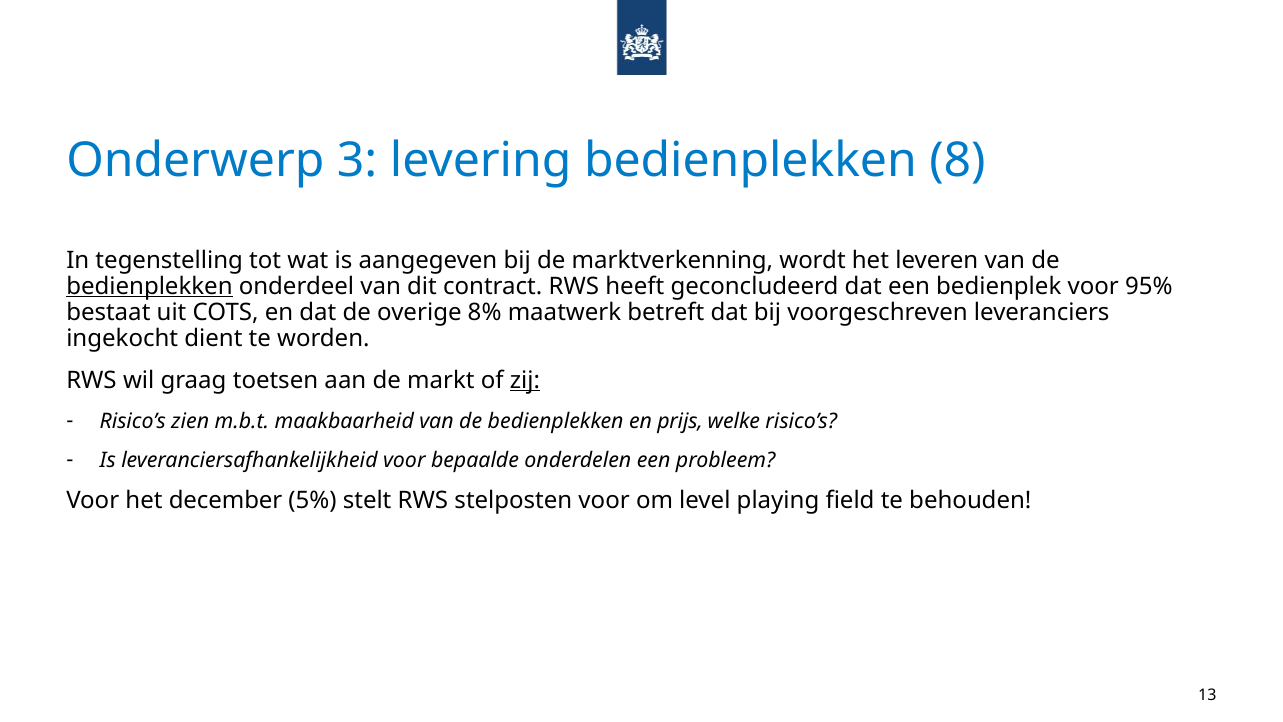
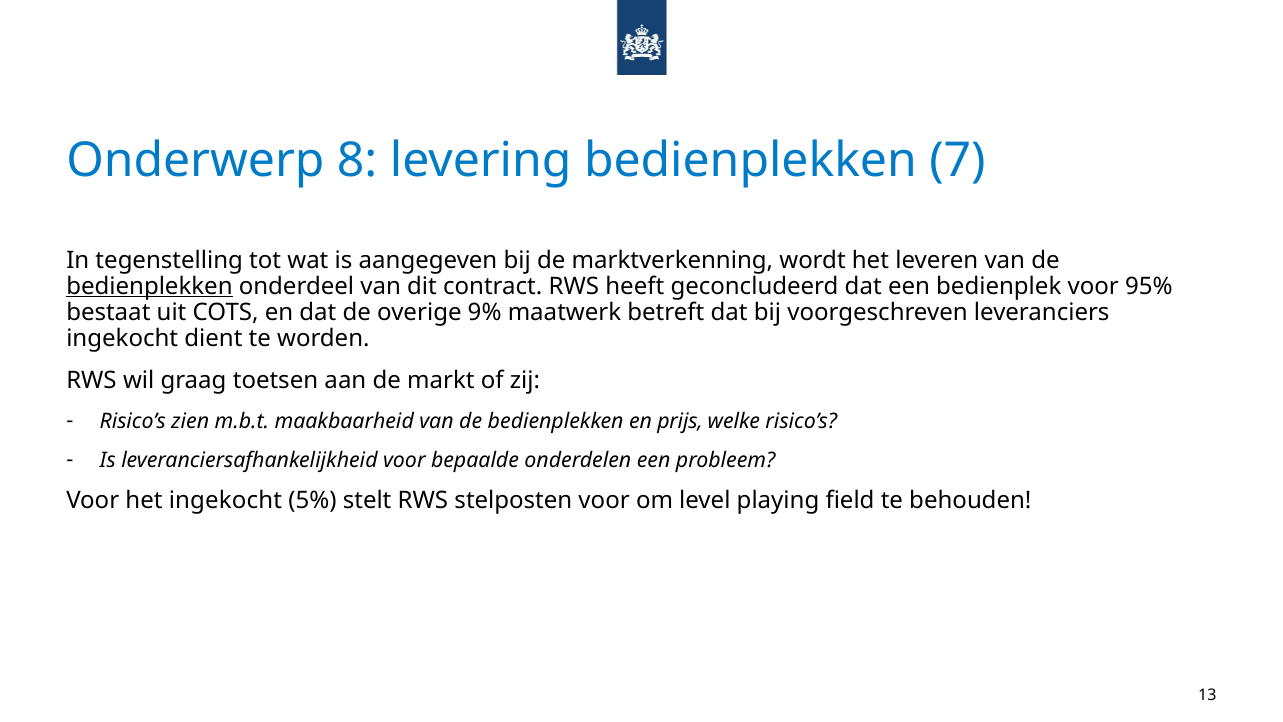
3: 3 -> 8 (357, 161)
8: 8 -> 7 (957, 161)
8%: 8% -> 9% (485, 312)
zij underline: present -> none (525, 380)
het december: december -> ingekocht (225, 500)
